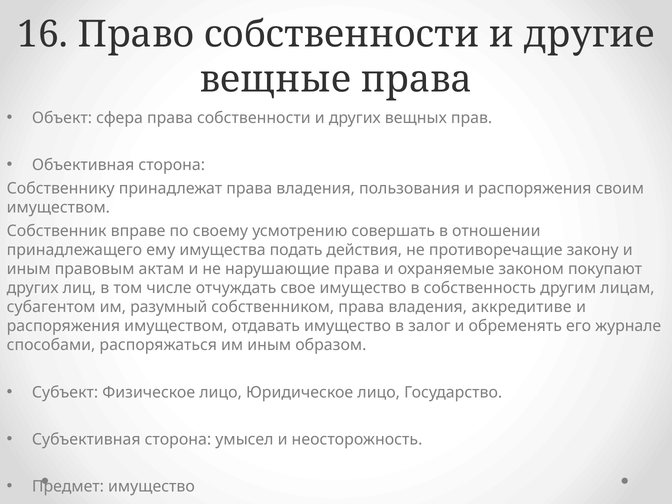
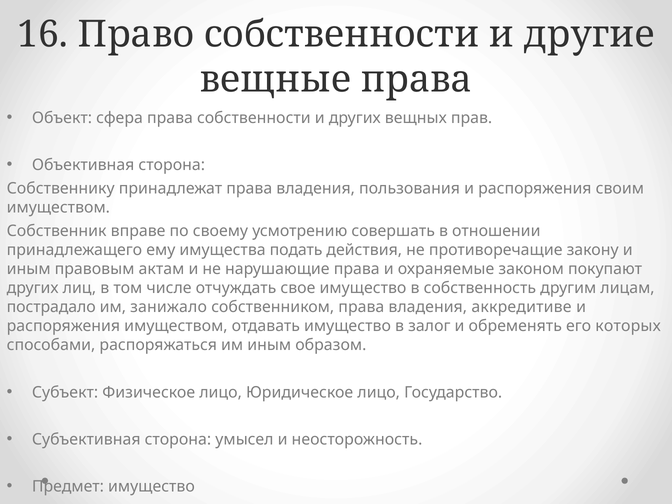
субагентом: субагентом -> пострадало (51, 307)
разумный: разумный -> занижало (169, 307)
журнале: журнале -> которых (628, 326)
